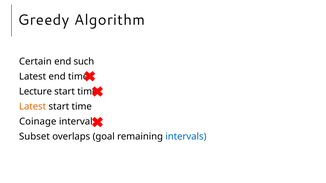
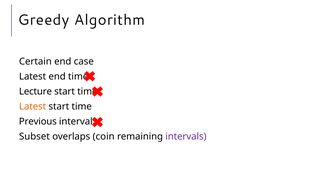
such: such -> case (84, 62)
Coinage: Coinage -> Previous (38, 122)
goal: goal -> coin (104, 137)
intervals colour: blue -> purple (186, 137)
